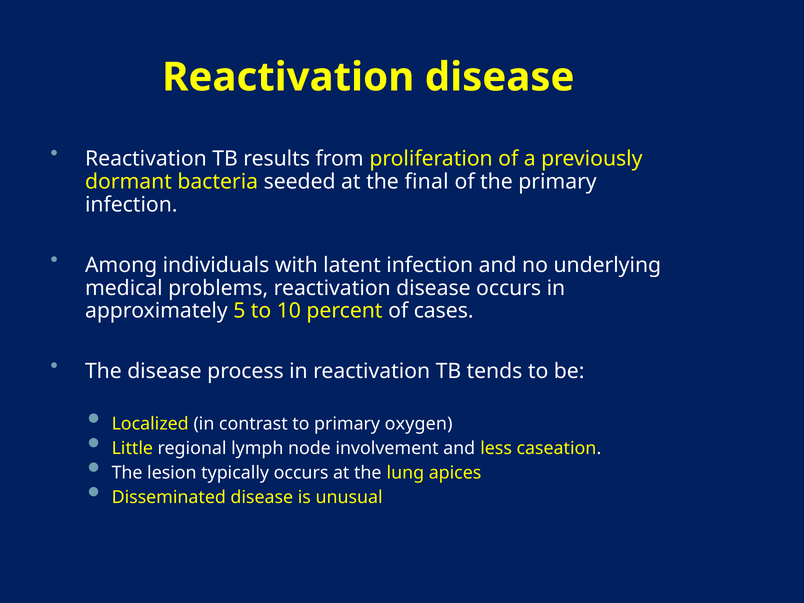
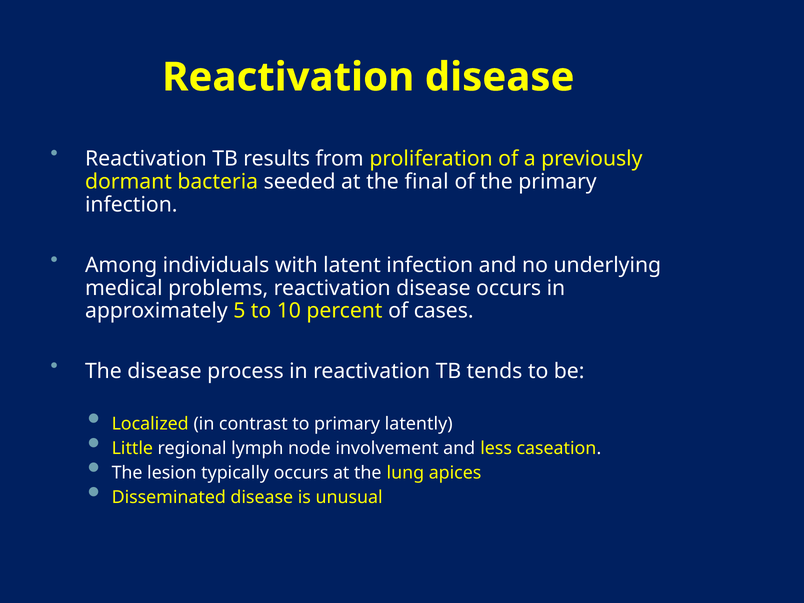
oxygen: oxygen -> latently (419, 424)
